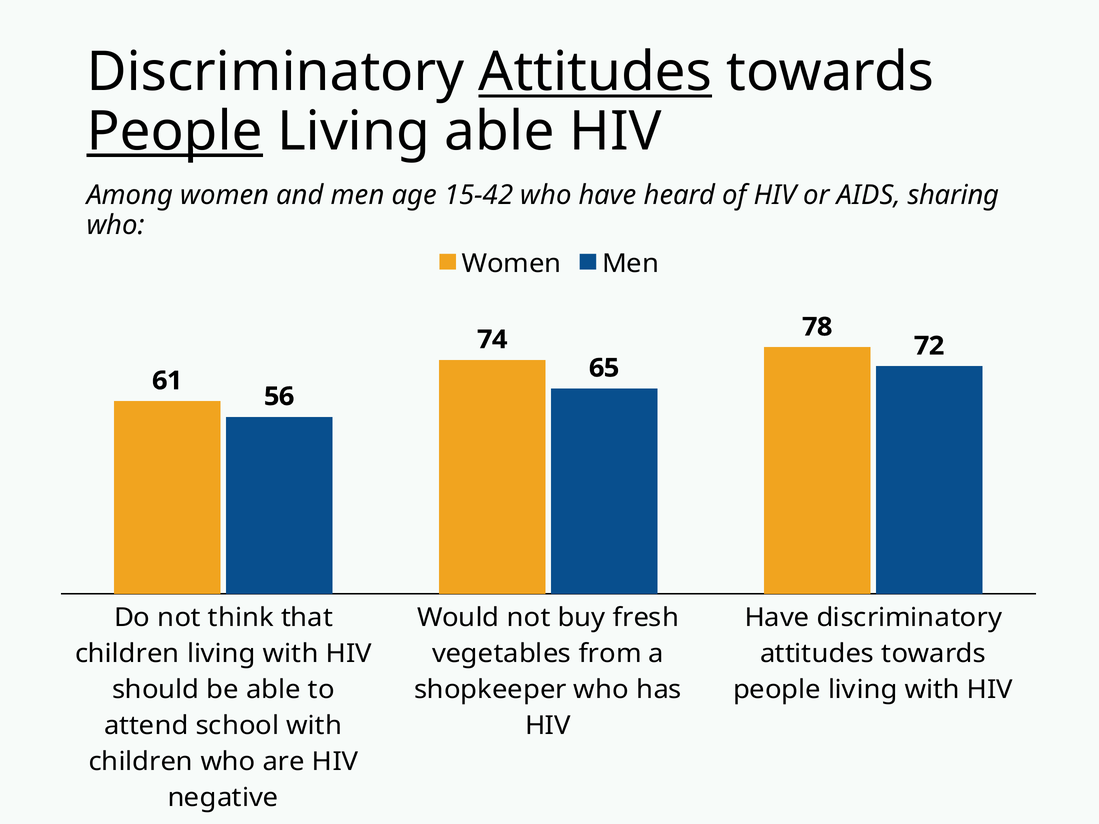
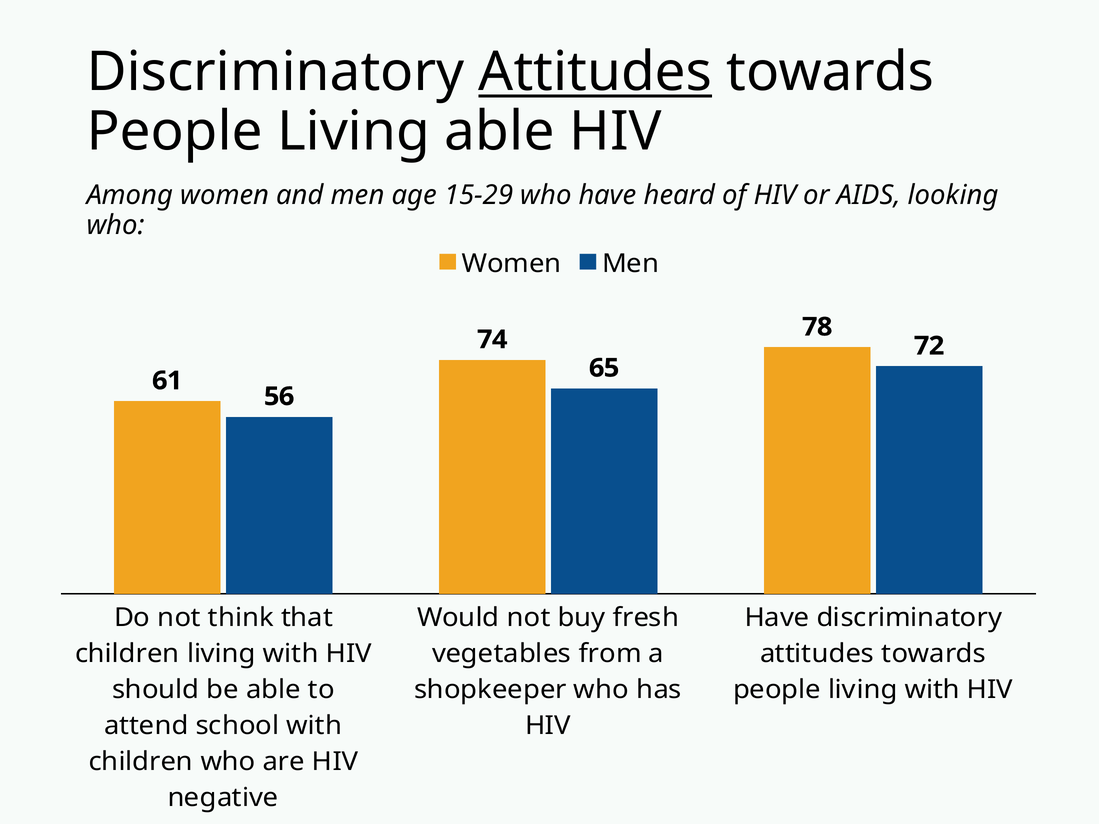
People underline: present -> none (175, 132)
15-42: 15-42 -> 15-29 (479, 195)
sharing: sharing -> looking (953, 195)
